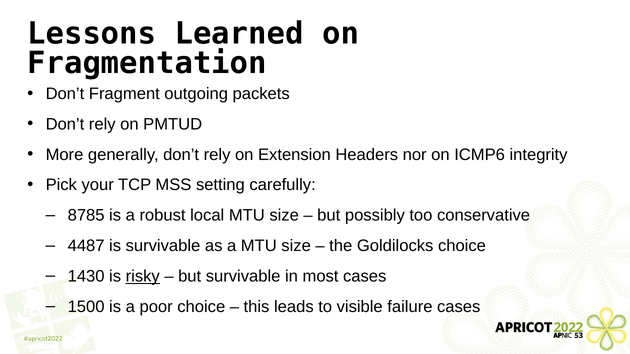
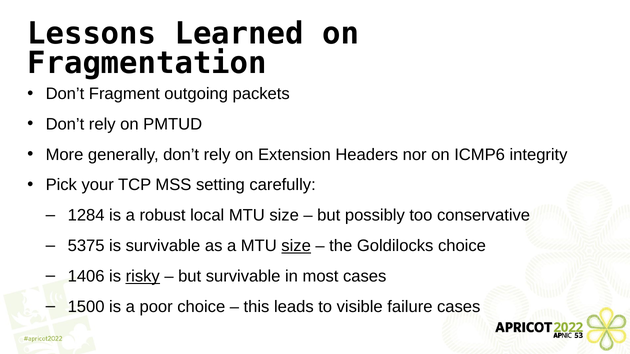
8785: 8785 -> 1284 (86, 216)
4487: 4487 -> 5375 (86, 246)
size underline: none -> present (296, 246)
1430: 1430 -> 1406 (86, 276)
